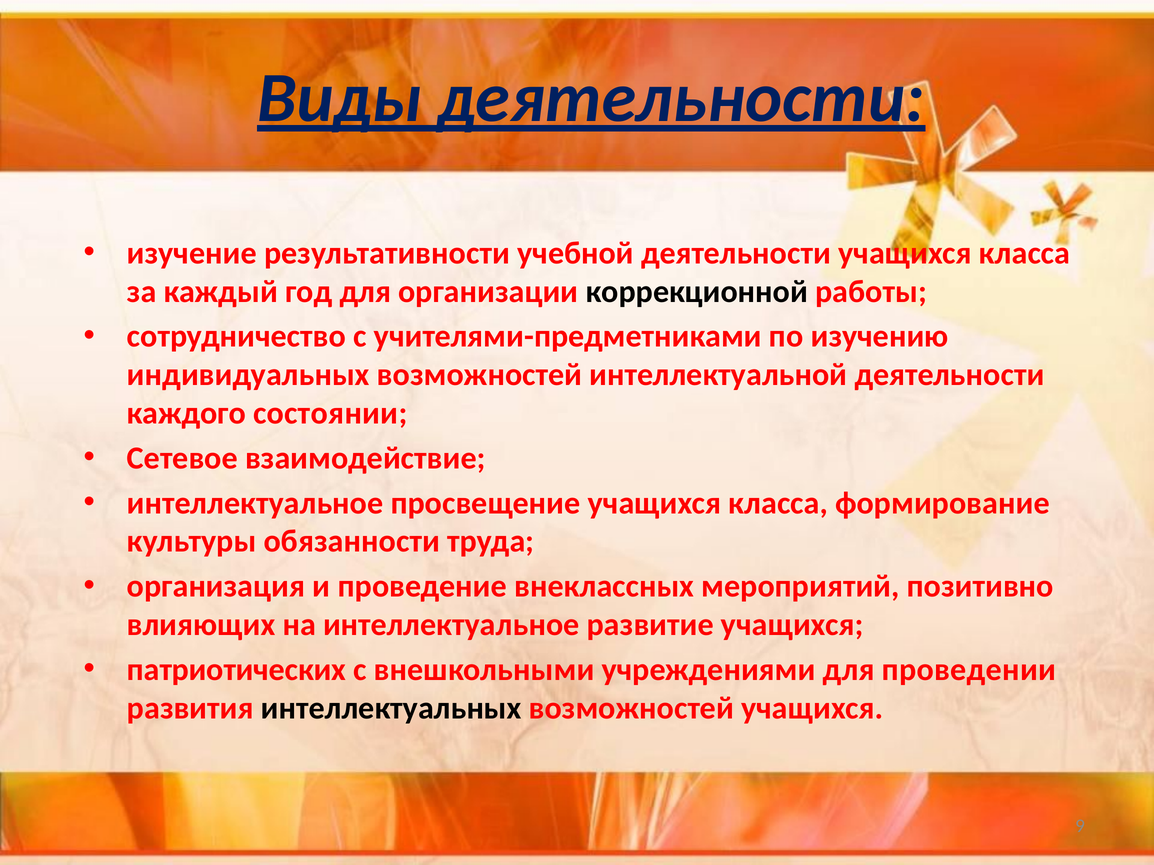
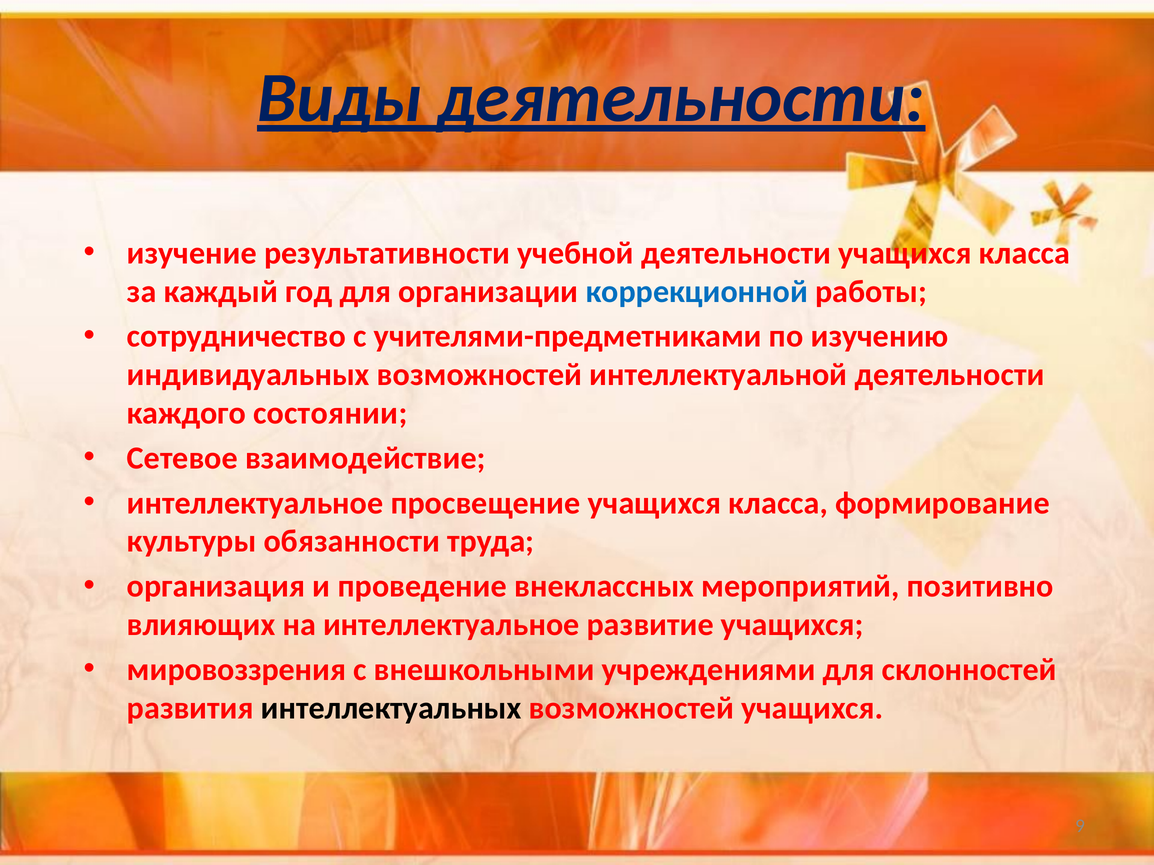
коррекционной colour: black -> blue (697, 292)
патриотических: патриотических -> мировоззрения (236, 670)
проведении: проведении -> склонностей (969, 670)
